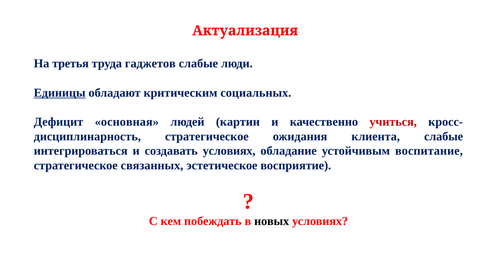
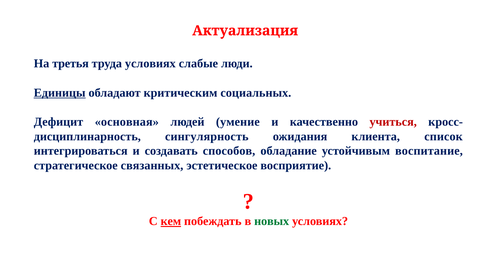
труда гаджетов: гаджетов -> условиях (150, 64)
картин: картин -> умение (238, 122)
стратегическое: стратегическое -> сингулярность (207, 137)
клиента слабые: слабые -> список (444, 137)
создавать условиях: условиях -> способов (229, 151)
кем underline: none -> present (171, 222)
новых colour: black -> green (272, 222)
